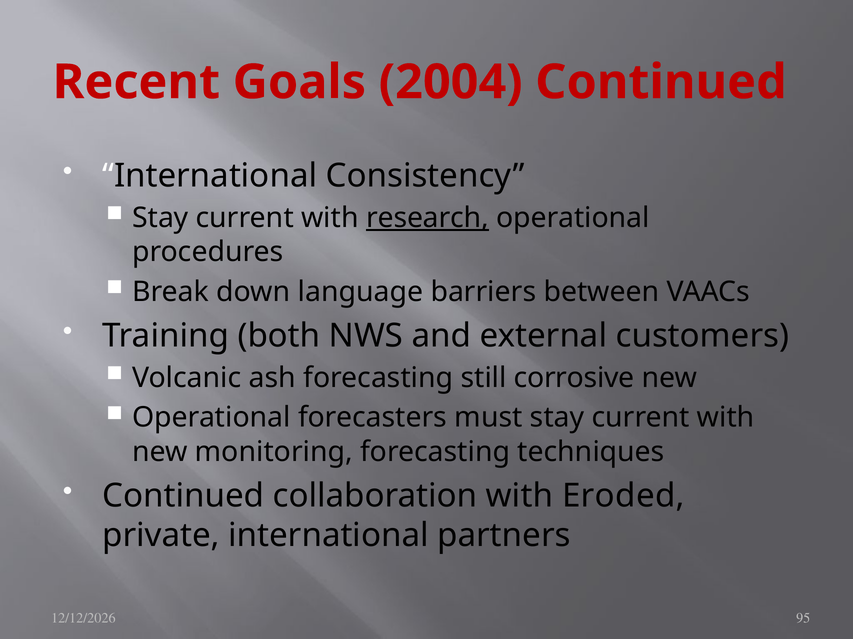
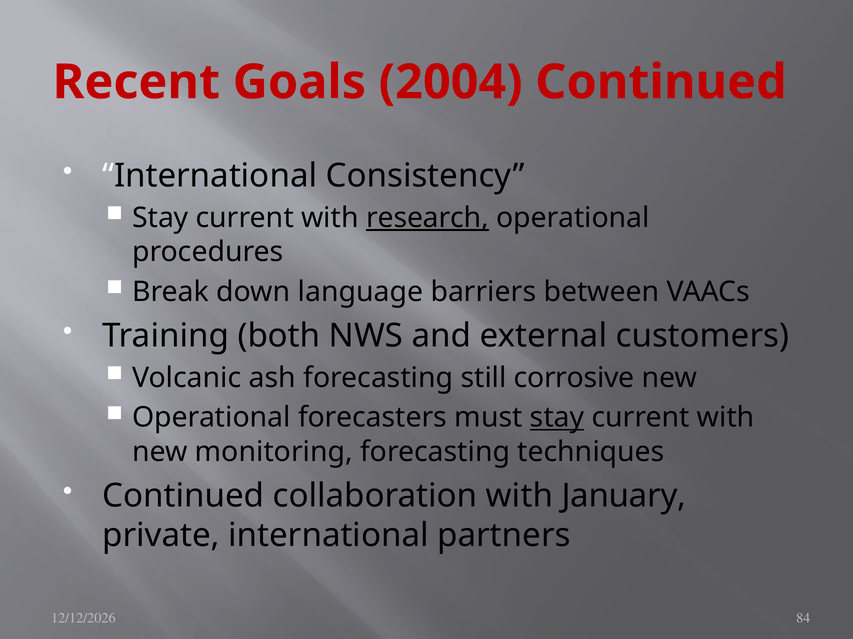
stay underline: none -> present (557, 418)
Eroded: Eroded -> January (624, 496)
95: 95 -> 84 (803, 619)
